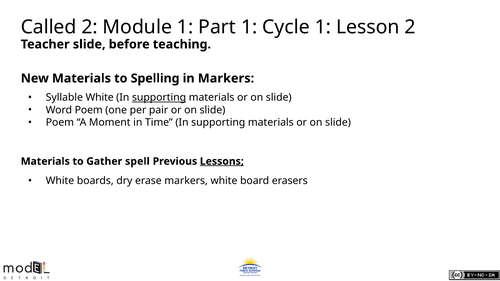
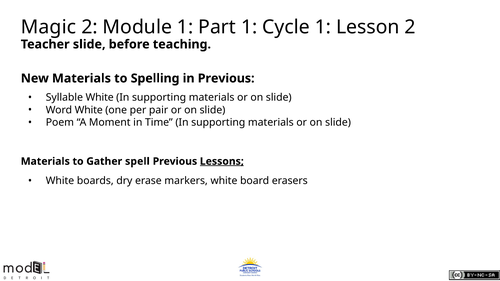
Called: Called -> Magic (48, 27)
in Markers: Markers -> Previous (226, 78)
supporting underline: present -> none (159, 98)
Word Poem: Poem -> White (89, 110)
